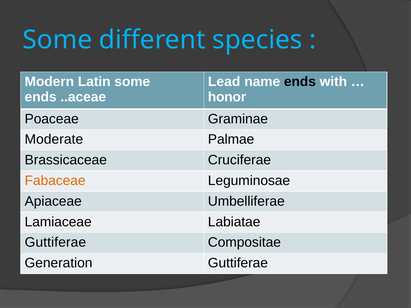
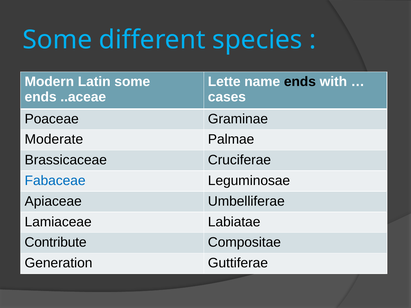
Lead: Lead -> Lette (224, 82)
honor: honor -> cases (227, 97)
Fabaceae colour: orange -> blue (55, 181)
Guttiferae: Guttiferae -> Contribute (56, 243)
